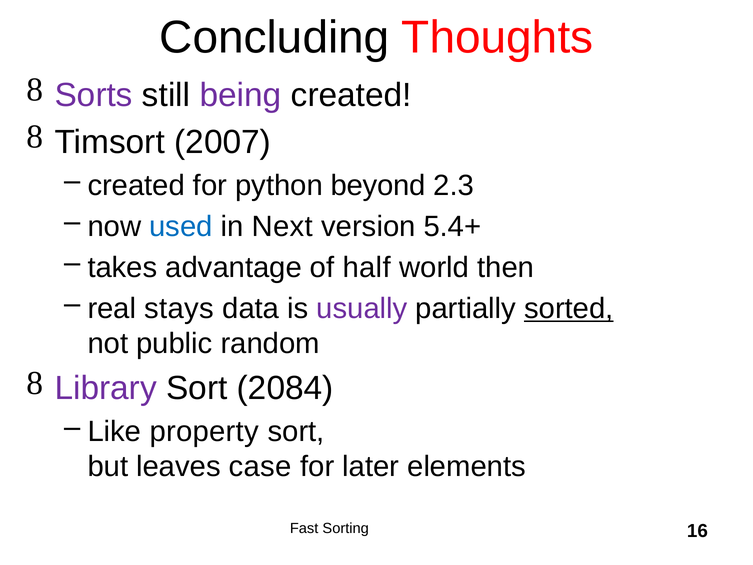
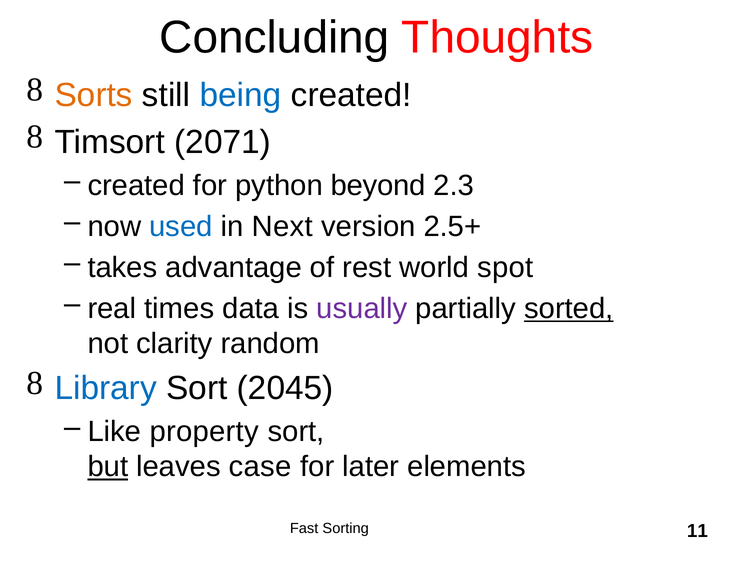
Sorts colour: purple -> orange (94, 95)
being colour: purple -> blue (241, 95)
2007: 2007 -> 2071 (223, 142)
5.4+: 5.4+ -> 2.5+ (452, 226)
half: half -> rest (367, 267)
then: then -> spot (505, 267)
stays: stays -> times (179, 308)
public: public -> clarity (174, 344)
Library colour: purple -> blue (106, 388)
2084: 2084 -> 2045 (285, 388)
but underline: none -> present (108, 467)
16: 16 -> 11 (697, 531)
